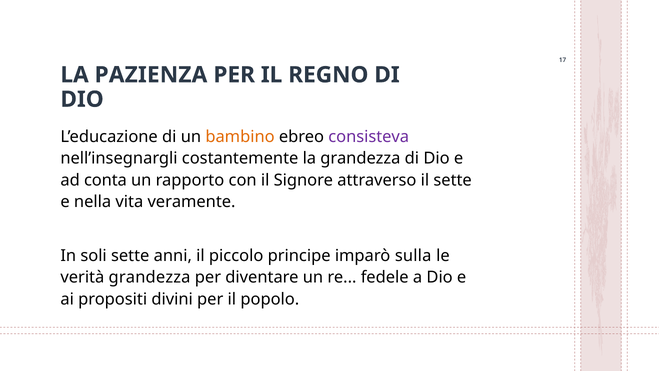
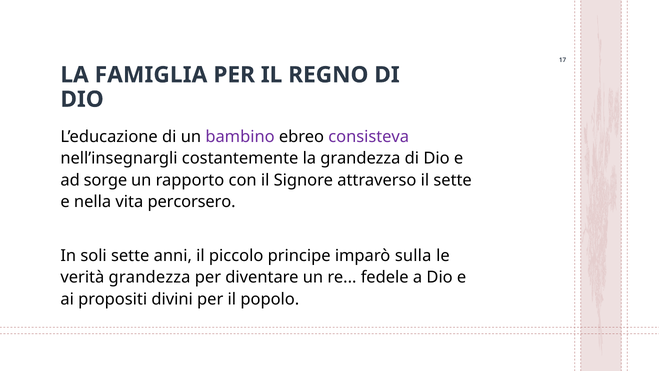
PAZIENZA: PAZIENZA -> FAMIGLIA (151, 75)
bambino colour: orange -> purple (240, 137)
conta: conta -> sorge (105, 180)
veramente: veramente -> percorsero (192, 202)
